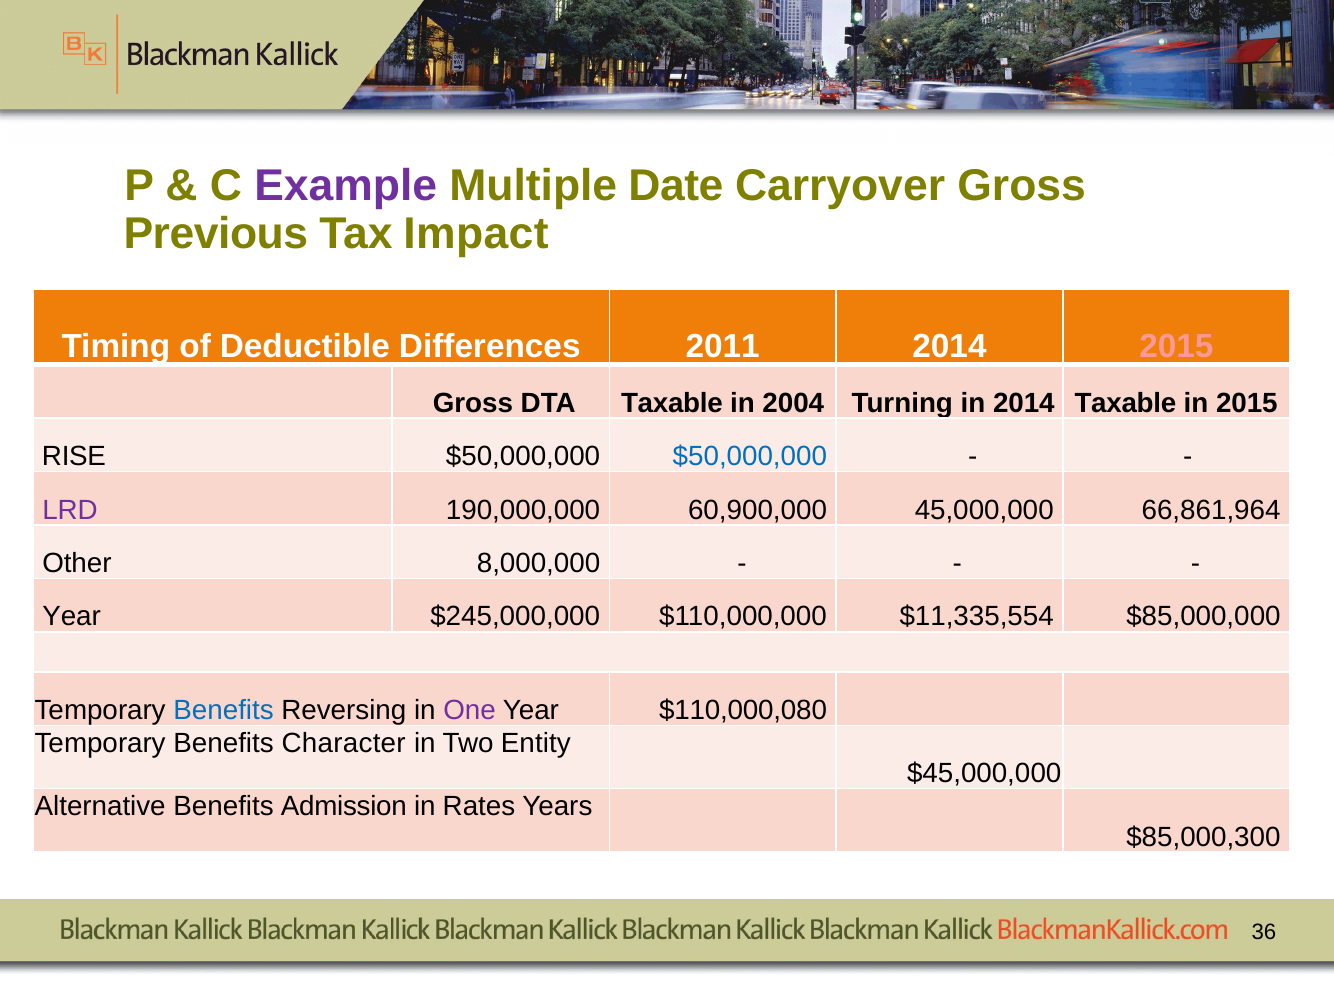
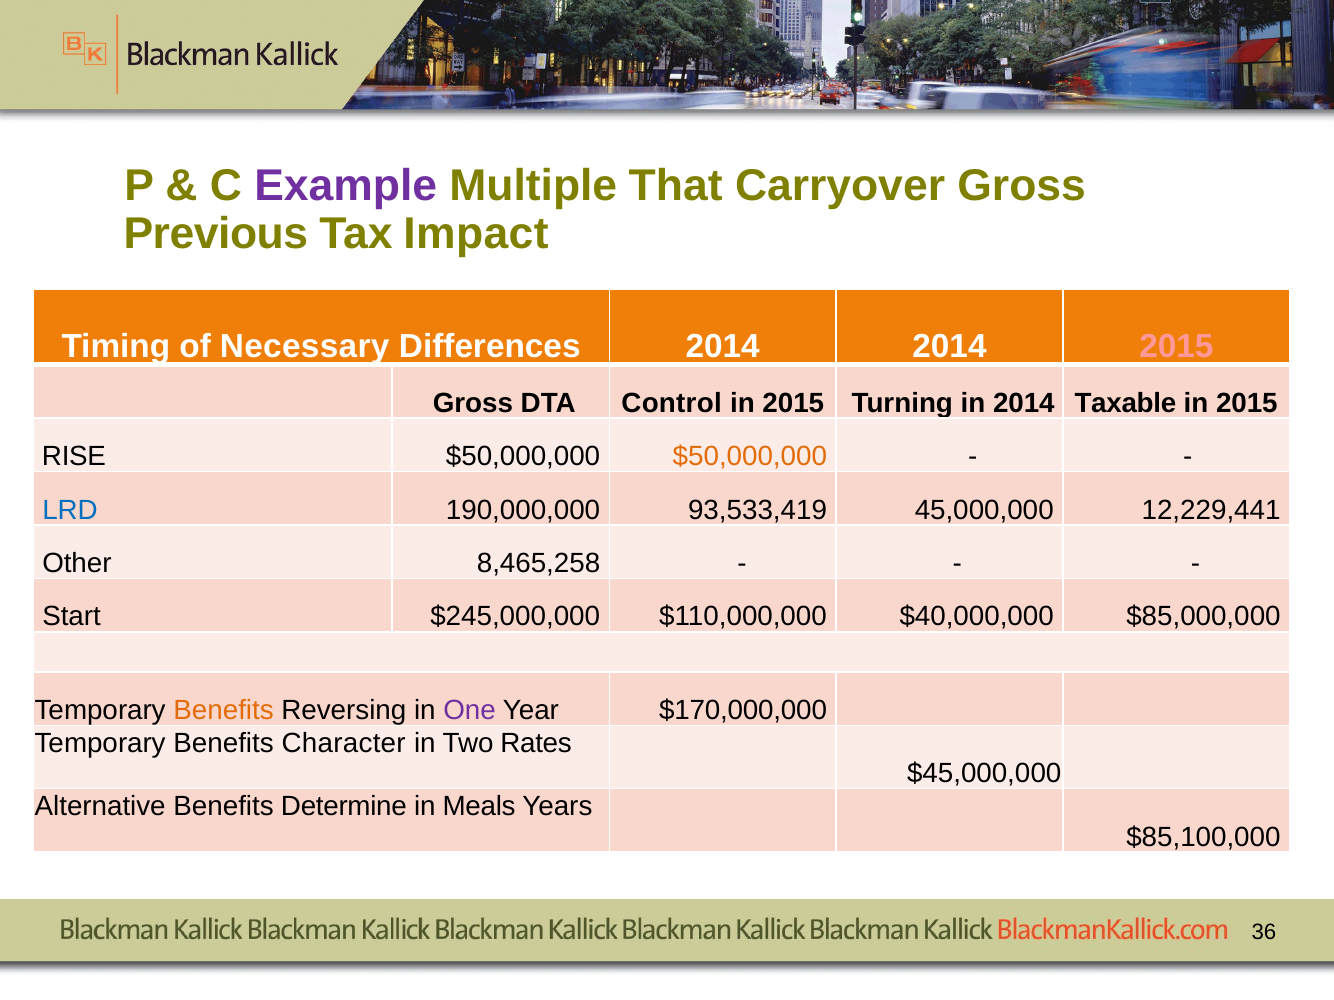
Date: Date -> That (676, 186)
Deductible: Deductible -> Necessary (305, 347)
Differences 2011: 2011 -> 2014 (723, 347)
DTA Taxable: Taxable -> Control (672, 403)
2004: 2004 -> 2015 (793, 403)
$50,000,000 colour: blue -> orange (750, 457)
LRD colour: purple -> blue (70, 510)
60,900,000: 60,900,000 -> 93,533,419 (758, 510)
66,861,964: 66,861,964 -> 12,229,441 (1211, 510)
8,000,000: 8,000,000 -> 8,465,258 (539, 564)
Year: Year -> Start (72, 617)
$11,335,554: $11,335,554 -> $40,000,000 (977, 617)
Benefits colour: blue -> orange (224, 711)
$110,000,080: $110,000,080 -> $170,000,000 (743, 711)
Entity: Entity -> Rates (536, 743)
Admission: Admission -> Determine (344, 806)
Rates: Rates -> Meals (479, 806)
$85,000,300: $85,000,300 -> $85,100,000 (1203, 837)
